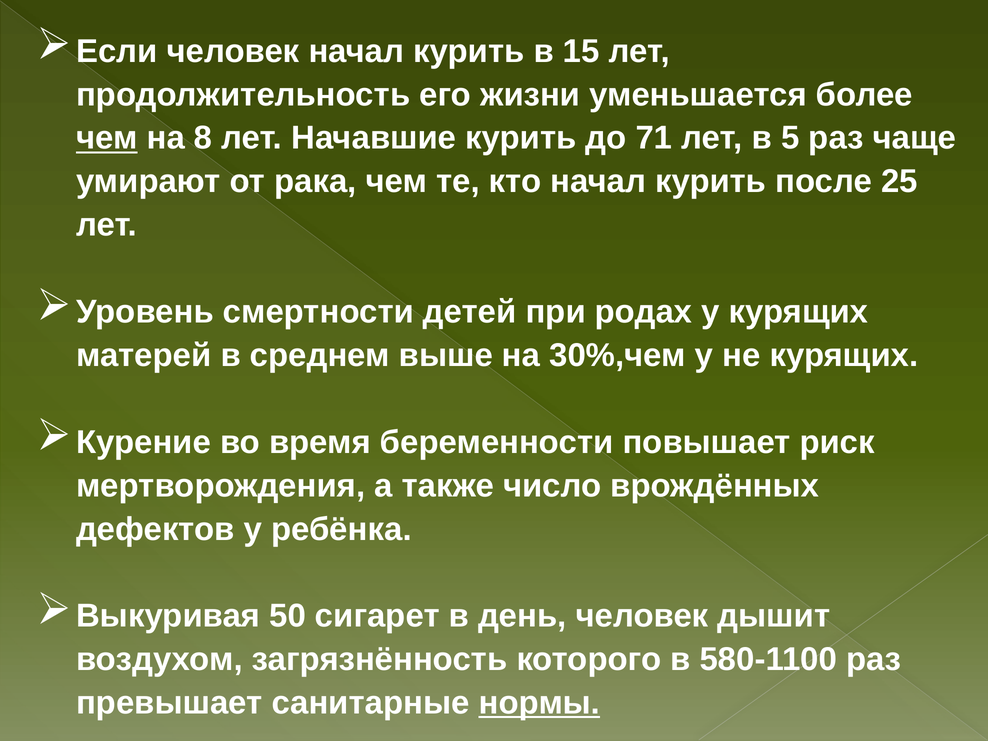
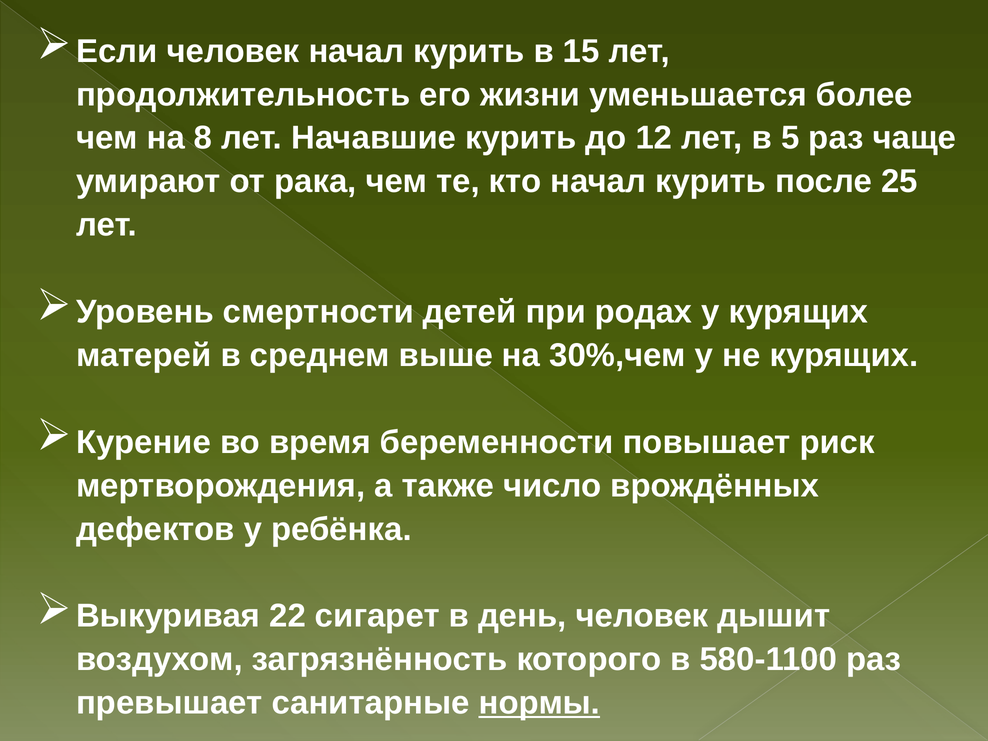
чем underline: present -> none (107, 138)
71: 71 -> 12 (654, 138)
50: 50 -> 22 (287, 616)
